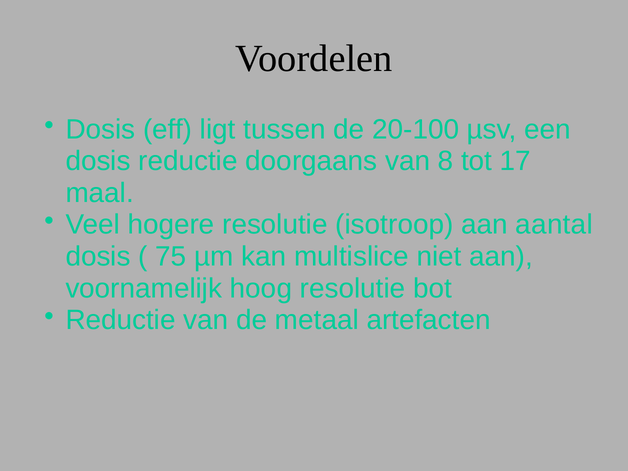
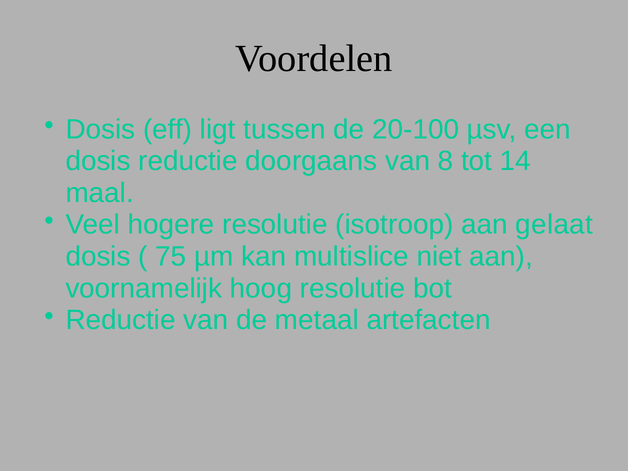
17: 17 -> 14 (515, 161)
aantal: aantal -> gelaat (554, 225)
